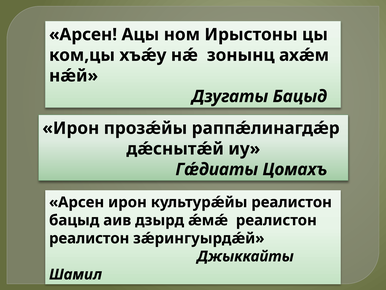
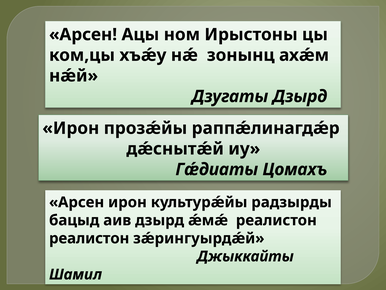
Дзугаты Бацыд: Бацыд -> Дзырд (300, 96)
культурǽйы реалистон: реалистон -> радзырды (292, 202)
